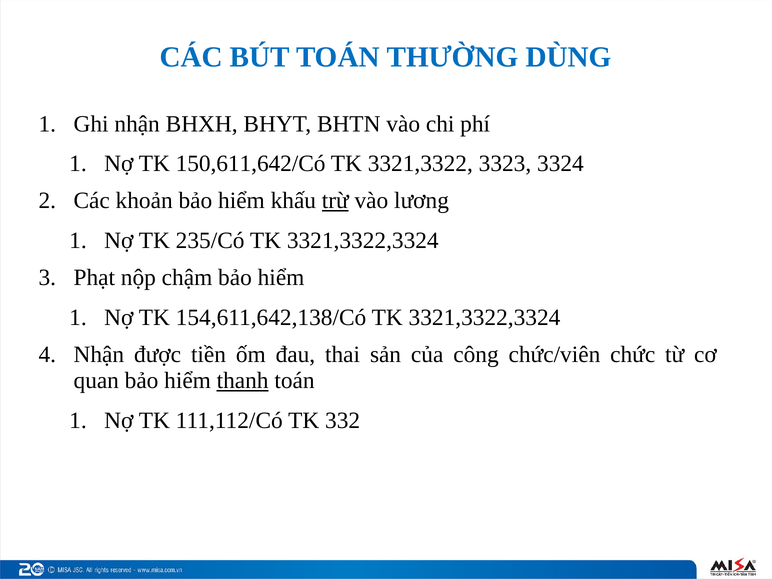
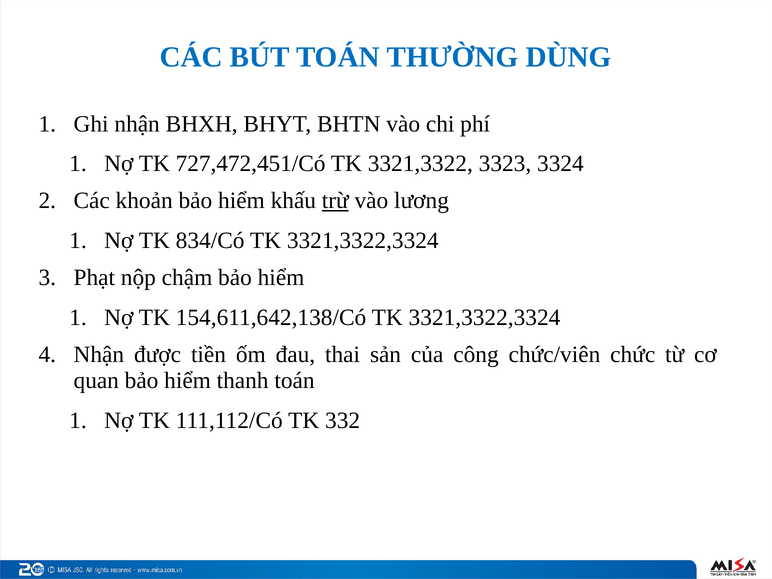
150,611,642/Có: 150,611,642/Có -> 727,472,451/Có (251, 164)
235/Có: 235/Có -> 834/Có (210, 241)
thanh underline: present -> none (243, 381)
